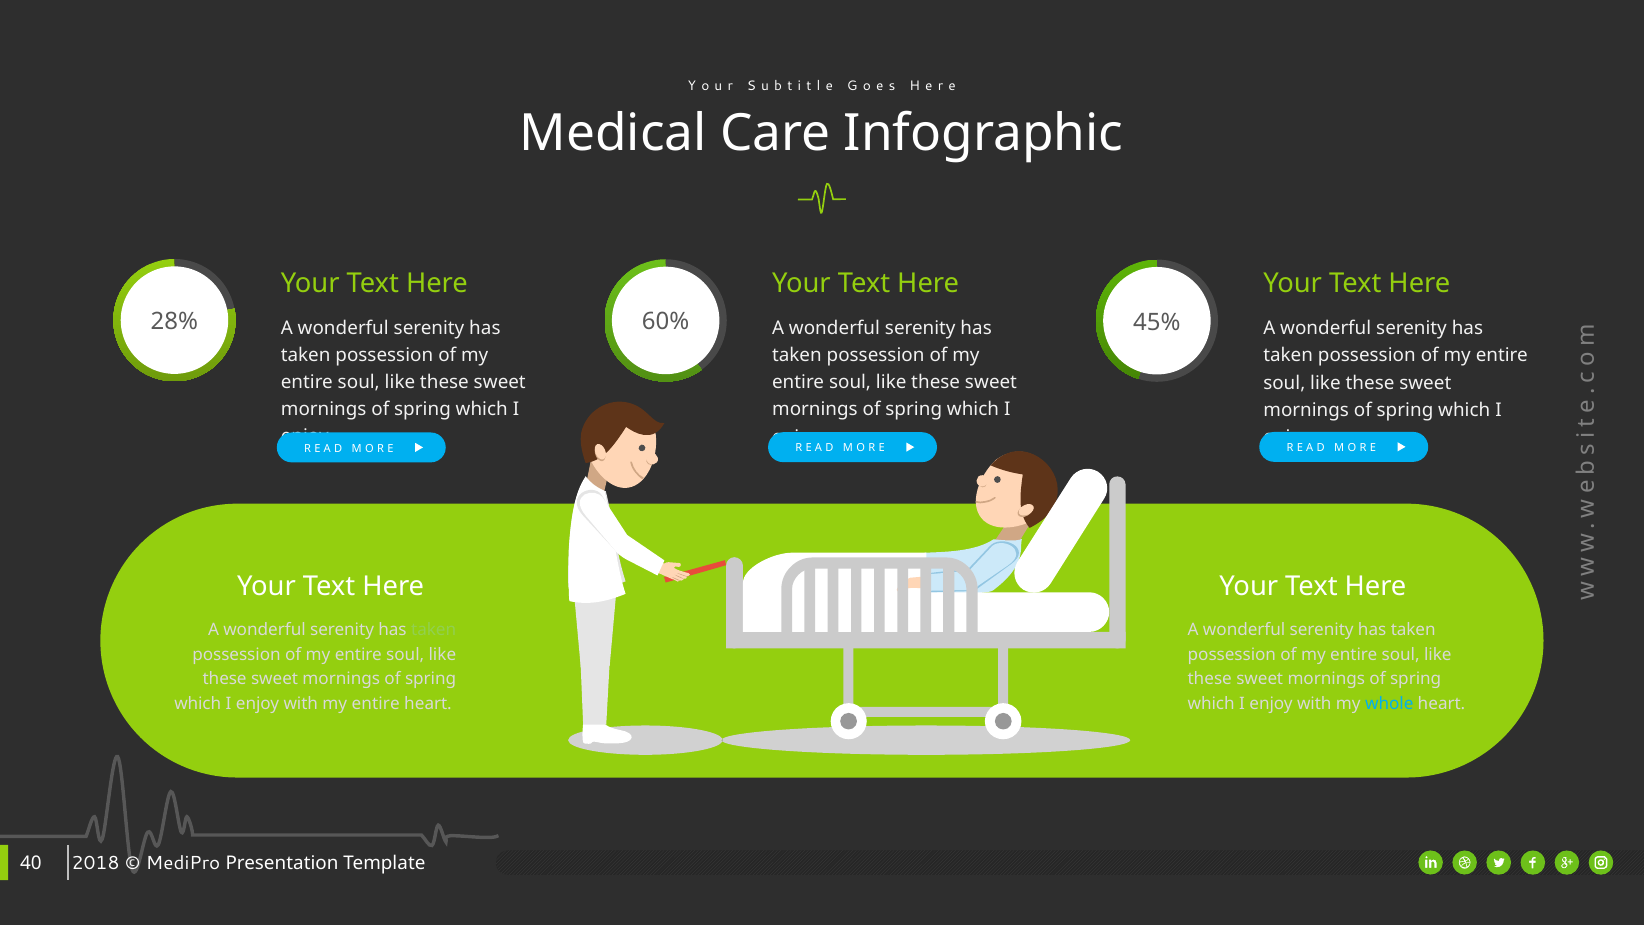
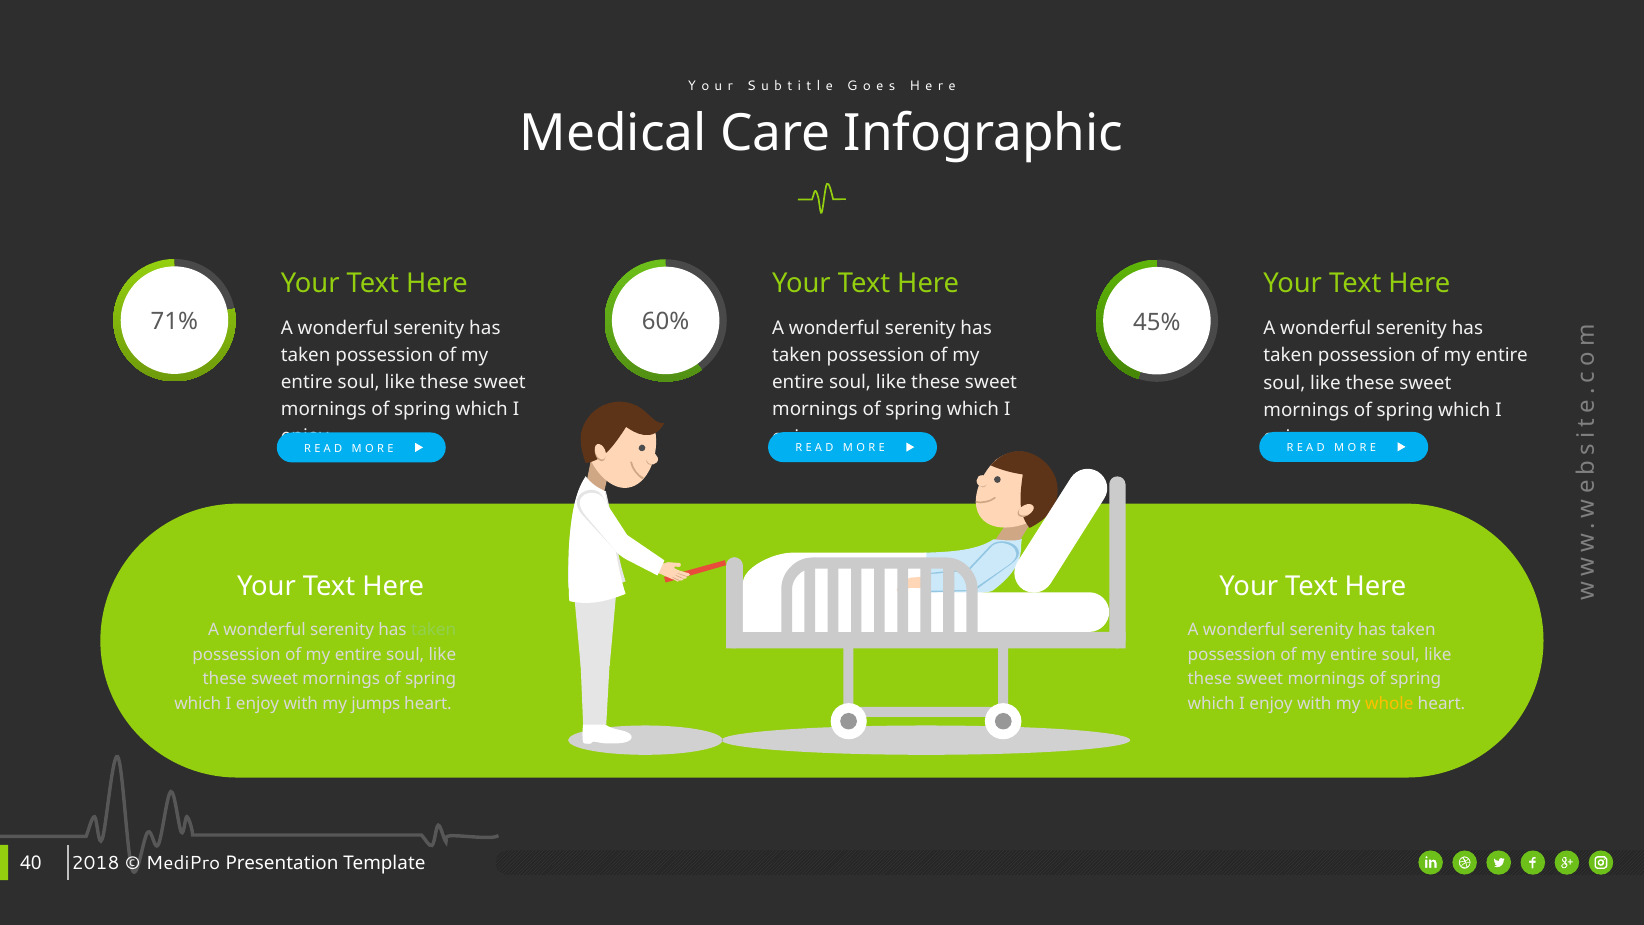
28%: 28% -> 71% (174, 322)
with my entire: entire -> jumps (376, 704)
whole colour: light blue -> yellow (1389, 704)
